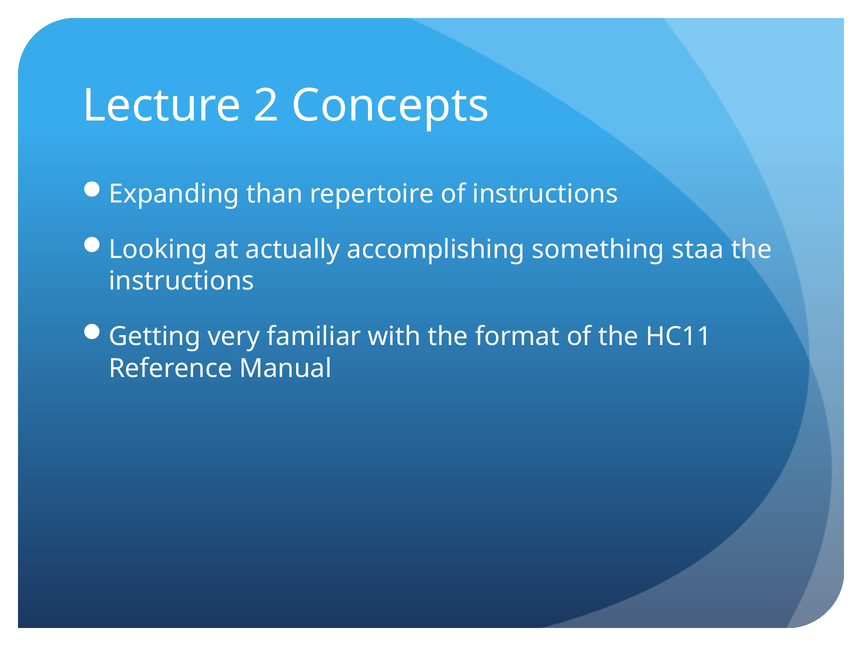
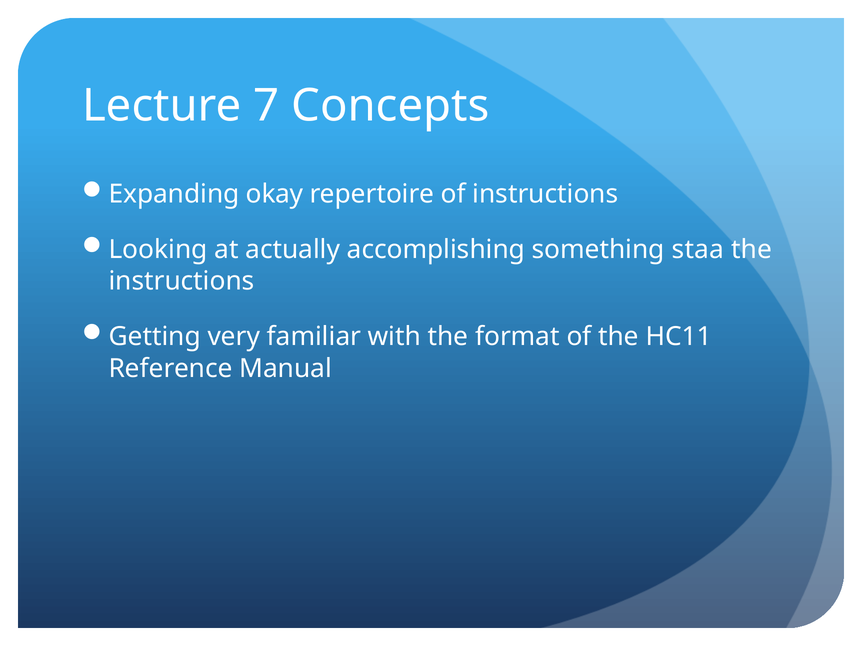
2: 2 -> 7 (266, 106)
than: than -> okay (275, 194)
